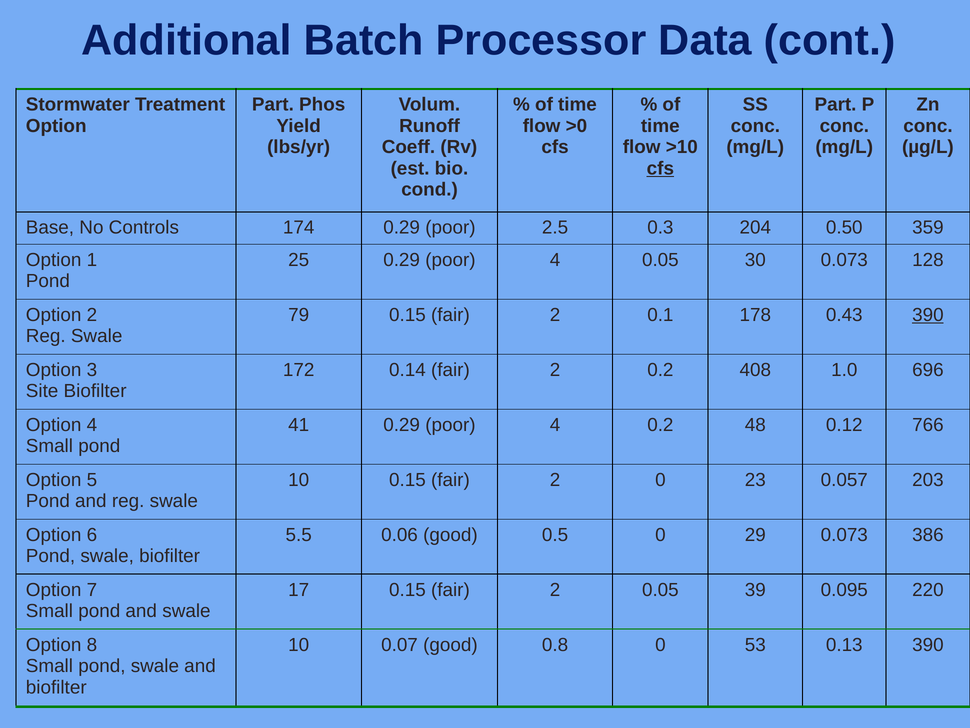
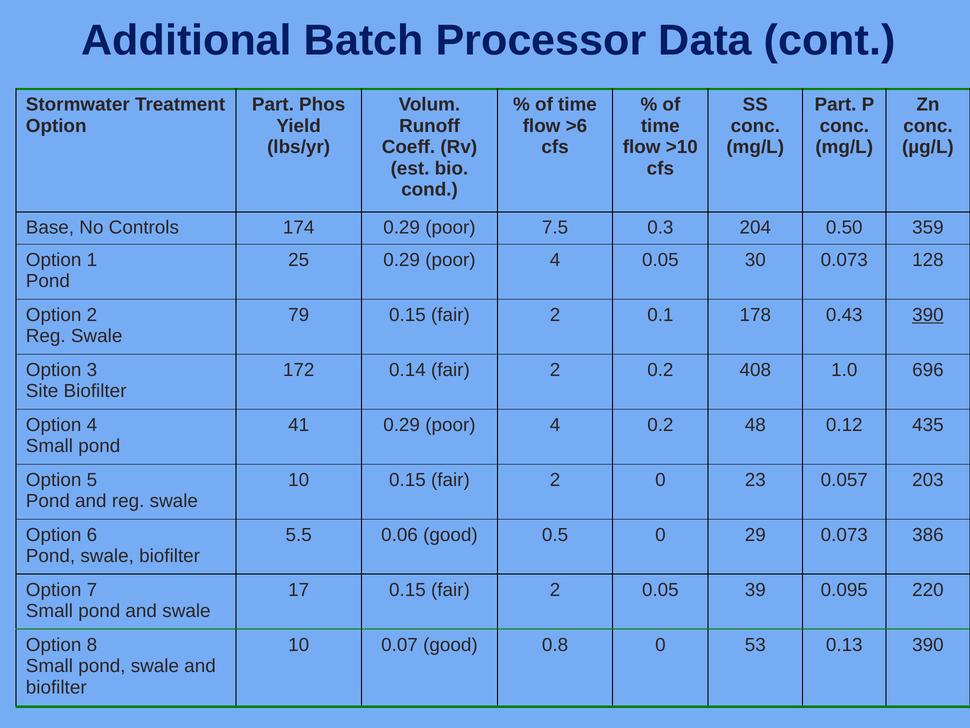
>0: >0 -> >6 (576, 126)
cfs underline: present -> none (660, 168)
2.5: 2.5 -> 7.5 (555, 227)
766: 766 -> 435 (928, 425)
